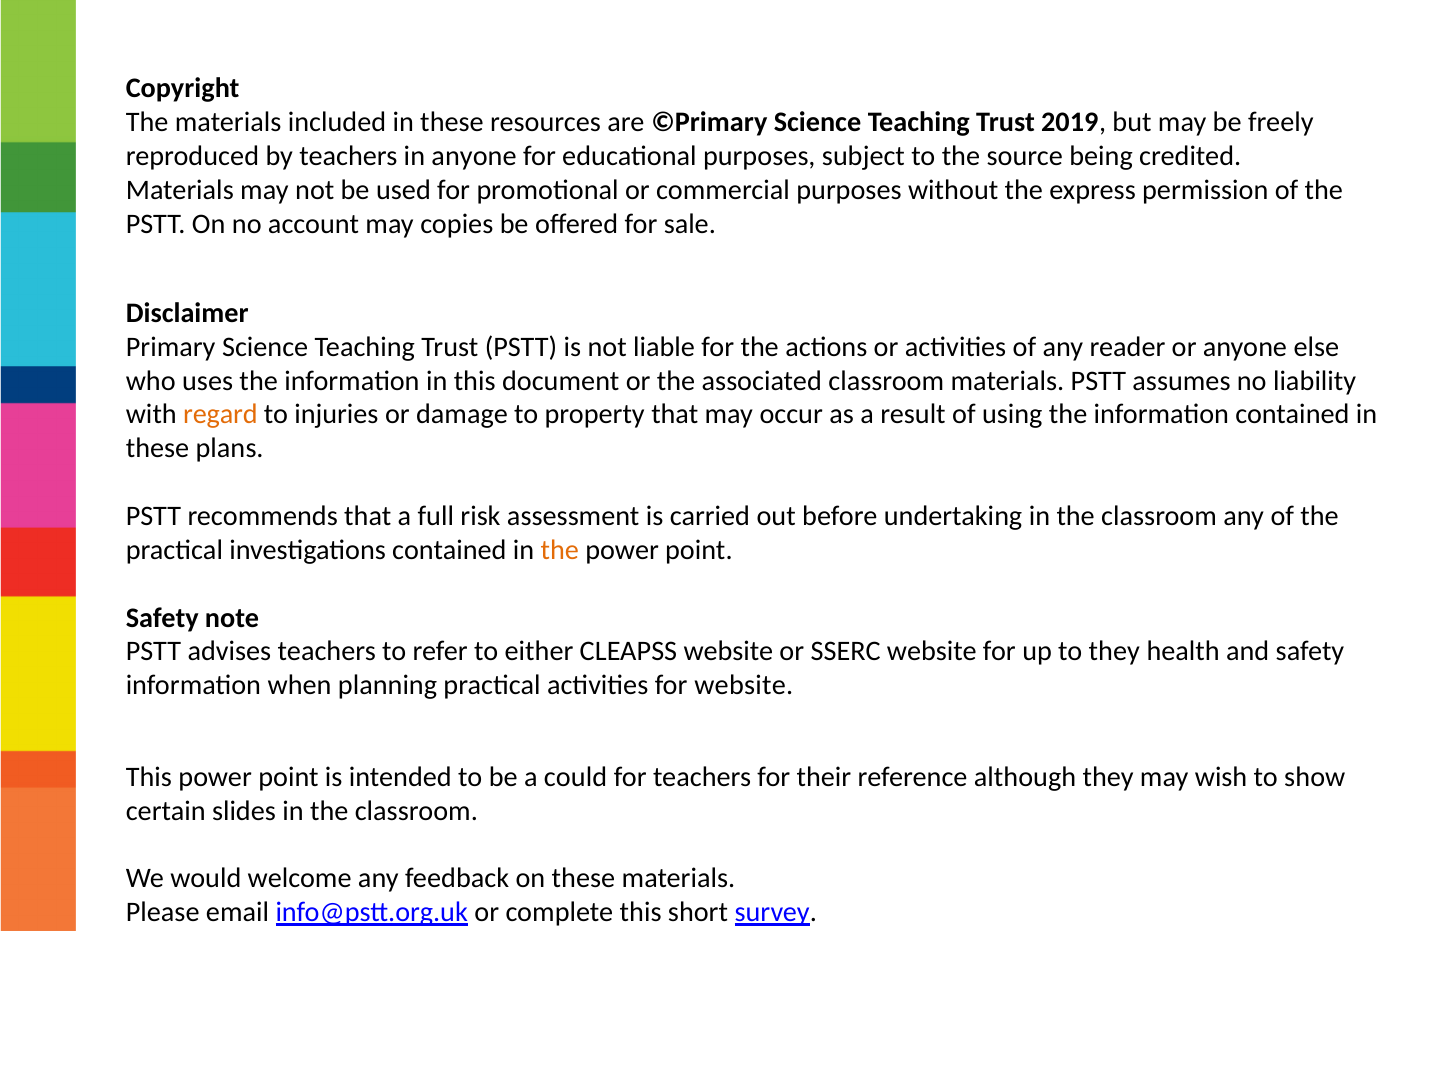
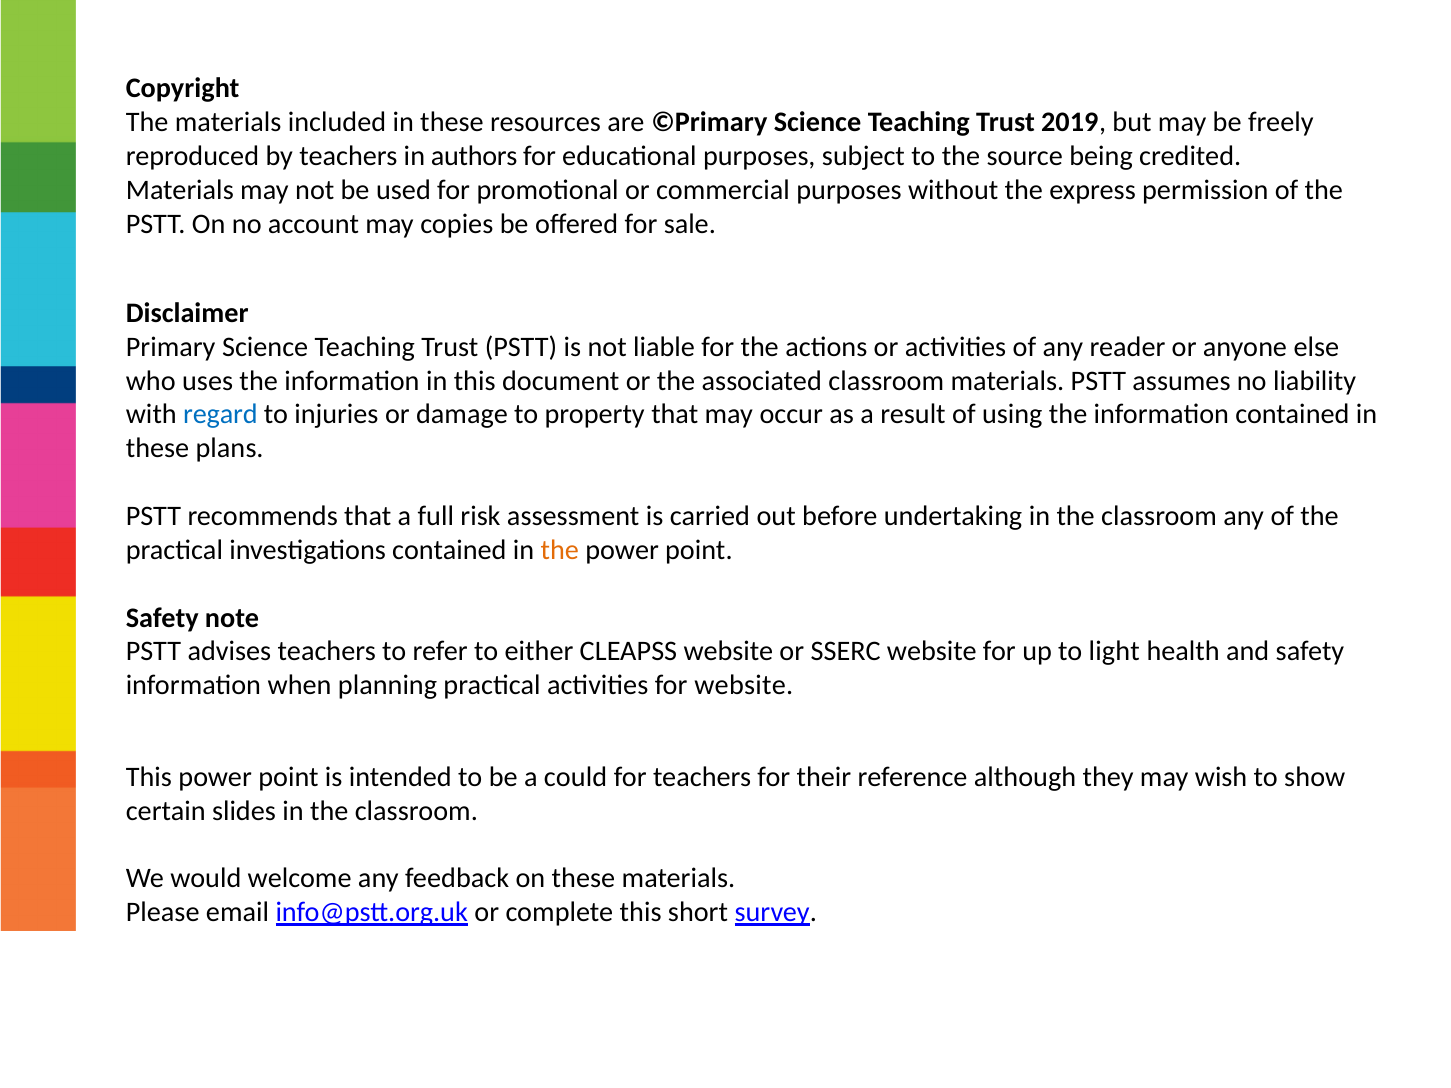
in anyone: anyone -> authors (474, 156)
regard colour: orange -> blue (220, 415)
to they: they -> light (1114, 652)
